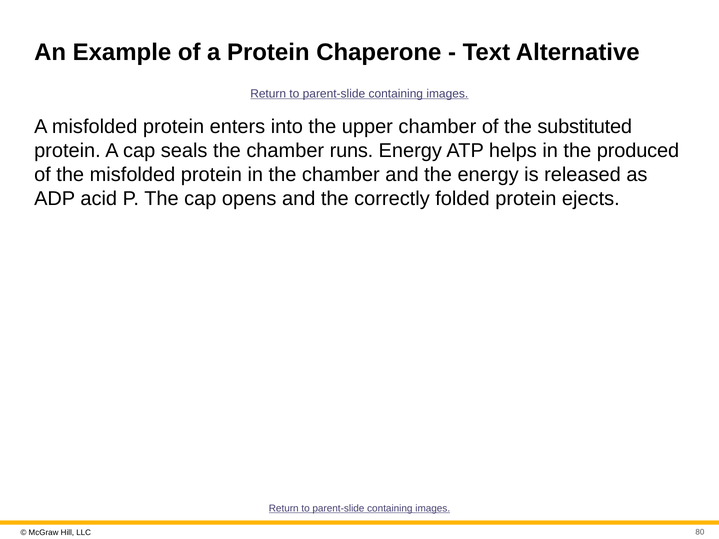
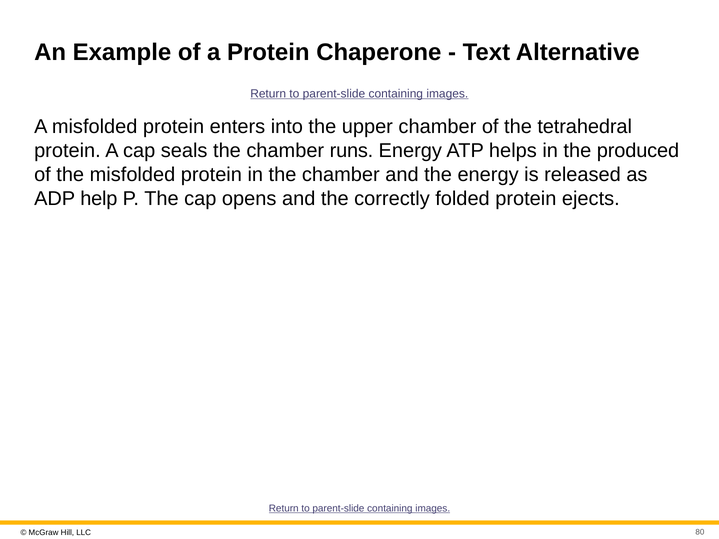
substituted: substituted -> tetrahedral (585, 127)
acid: acid -> help (99, 199)
